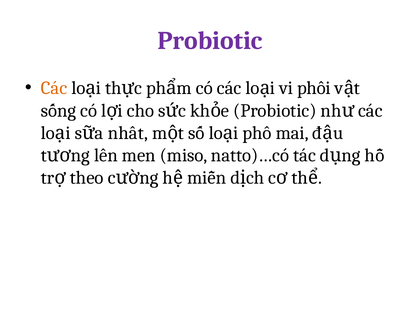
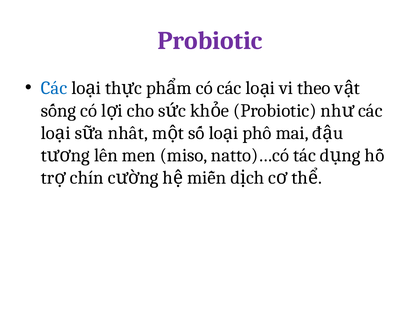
Các colour: orange -> blue (54, 88)
phối: phối -> theo (314, 88)
theo: theo -> chín (87, 178)
